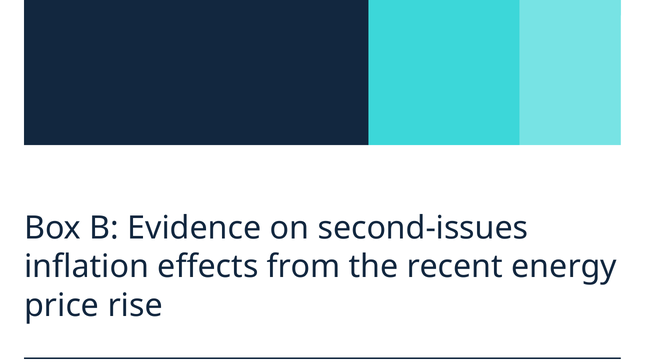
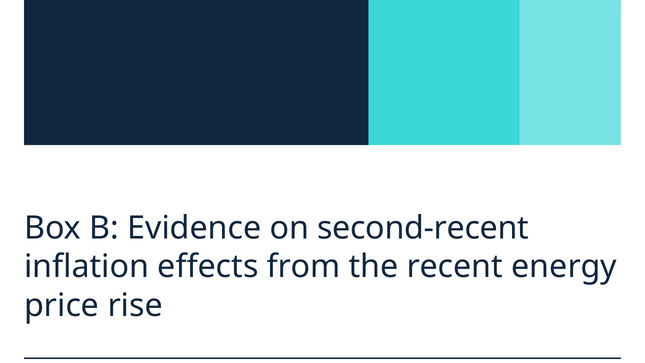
second-issues: second-issues -> second-recent (423, 228)
